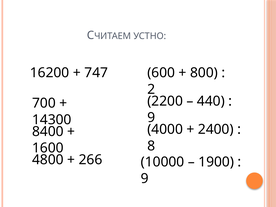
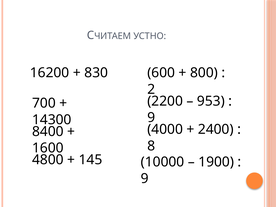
747: 747 -> 830 (96, 73)
440: 440 -> 953 (211, 101)
266: 266 -> 145 (90, 160)
